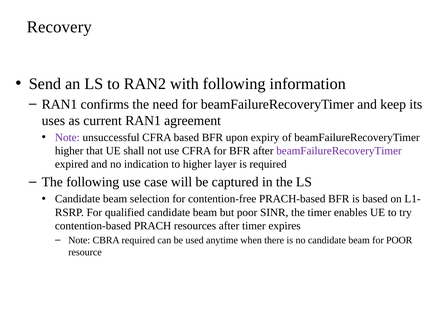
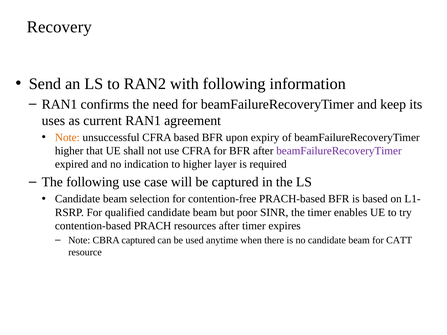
Note colour: purple -> orange (67, 138)
CBRA required: required -> captured (138, 240)
for POOR: POOR -> CATT (399, 240)
